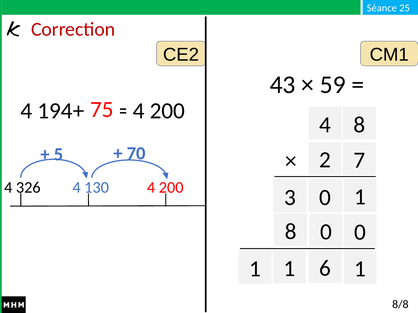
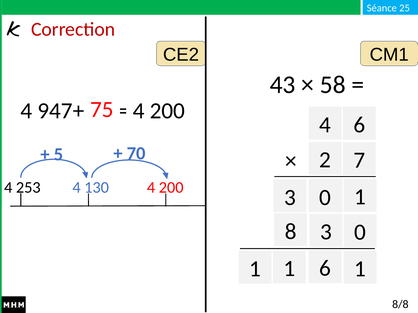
59: 59 -> 58 (333, 85)
194+: 194+ -> 947+ (61, 111)
4 8: 8 -> 6 (359, 125)
326: 326 -> 253 (28, 188)
0: 0 -> 3 (326, 232)
